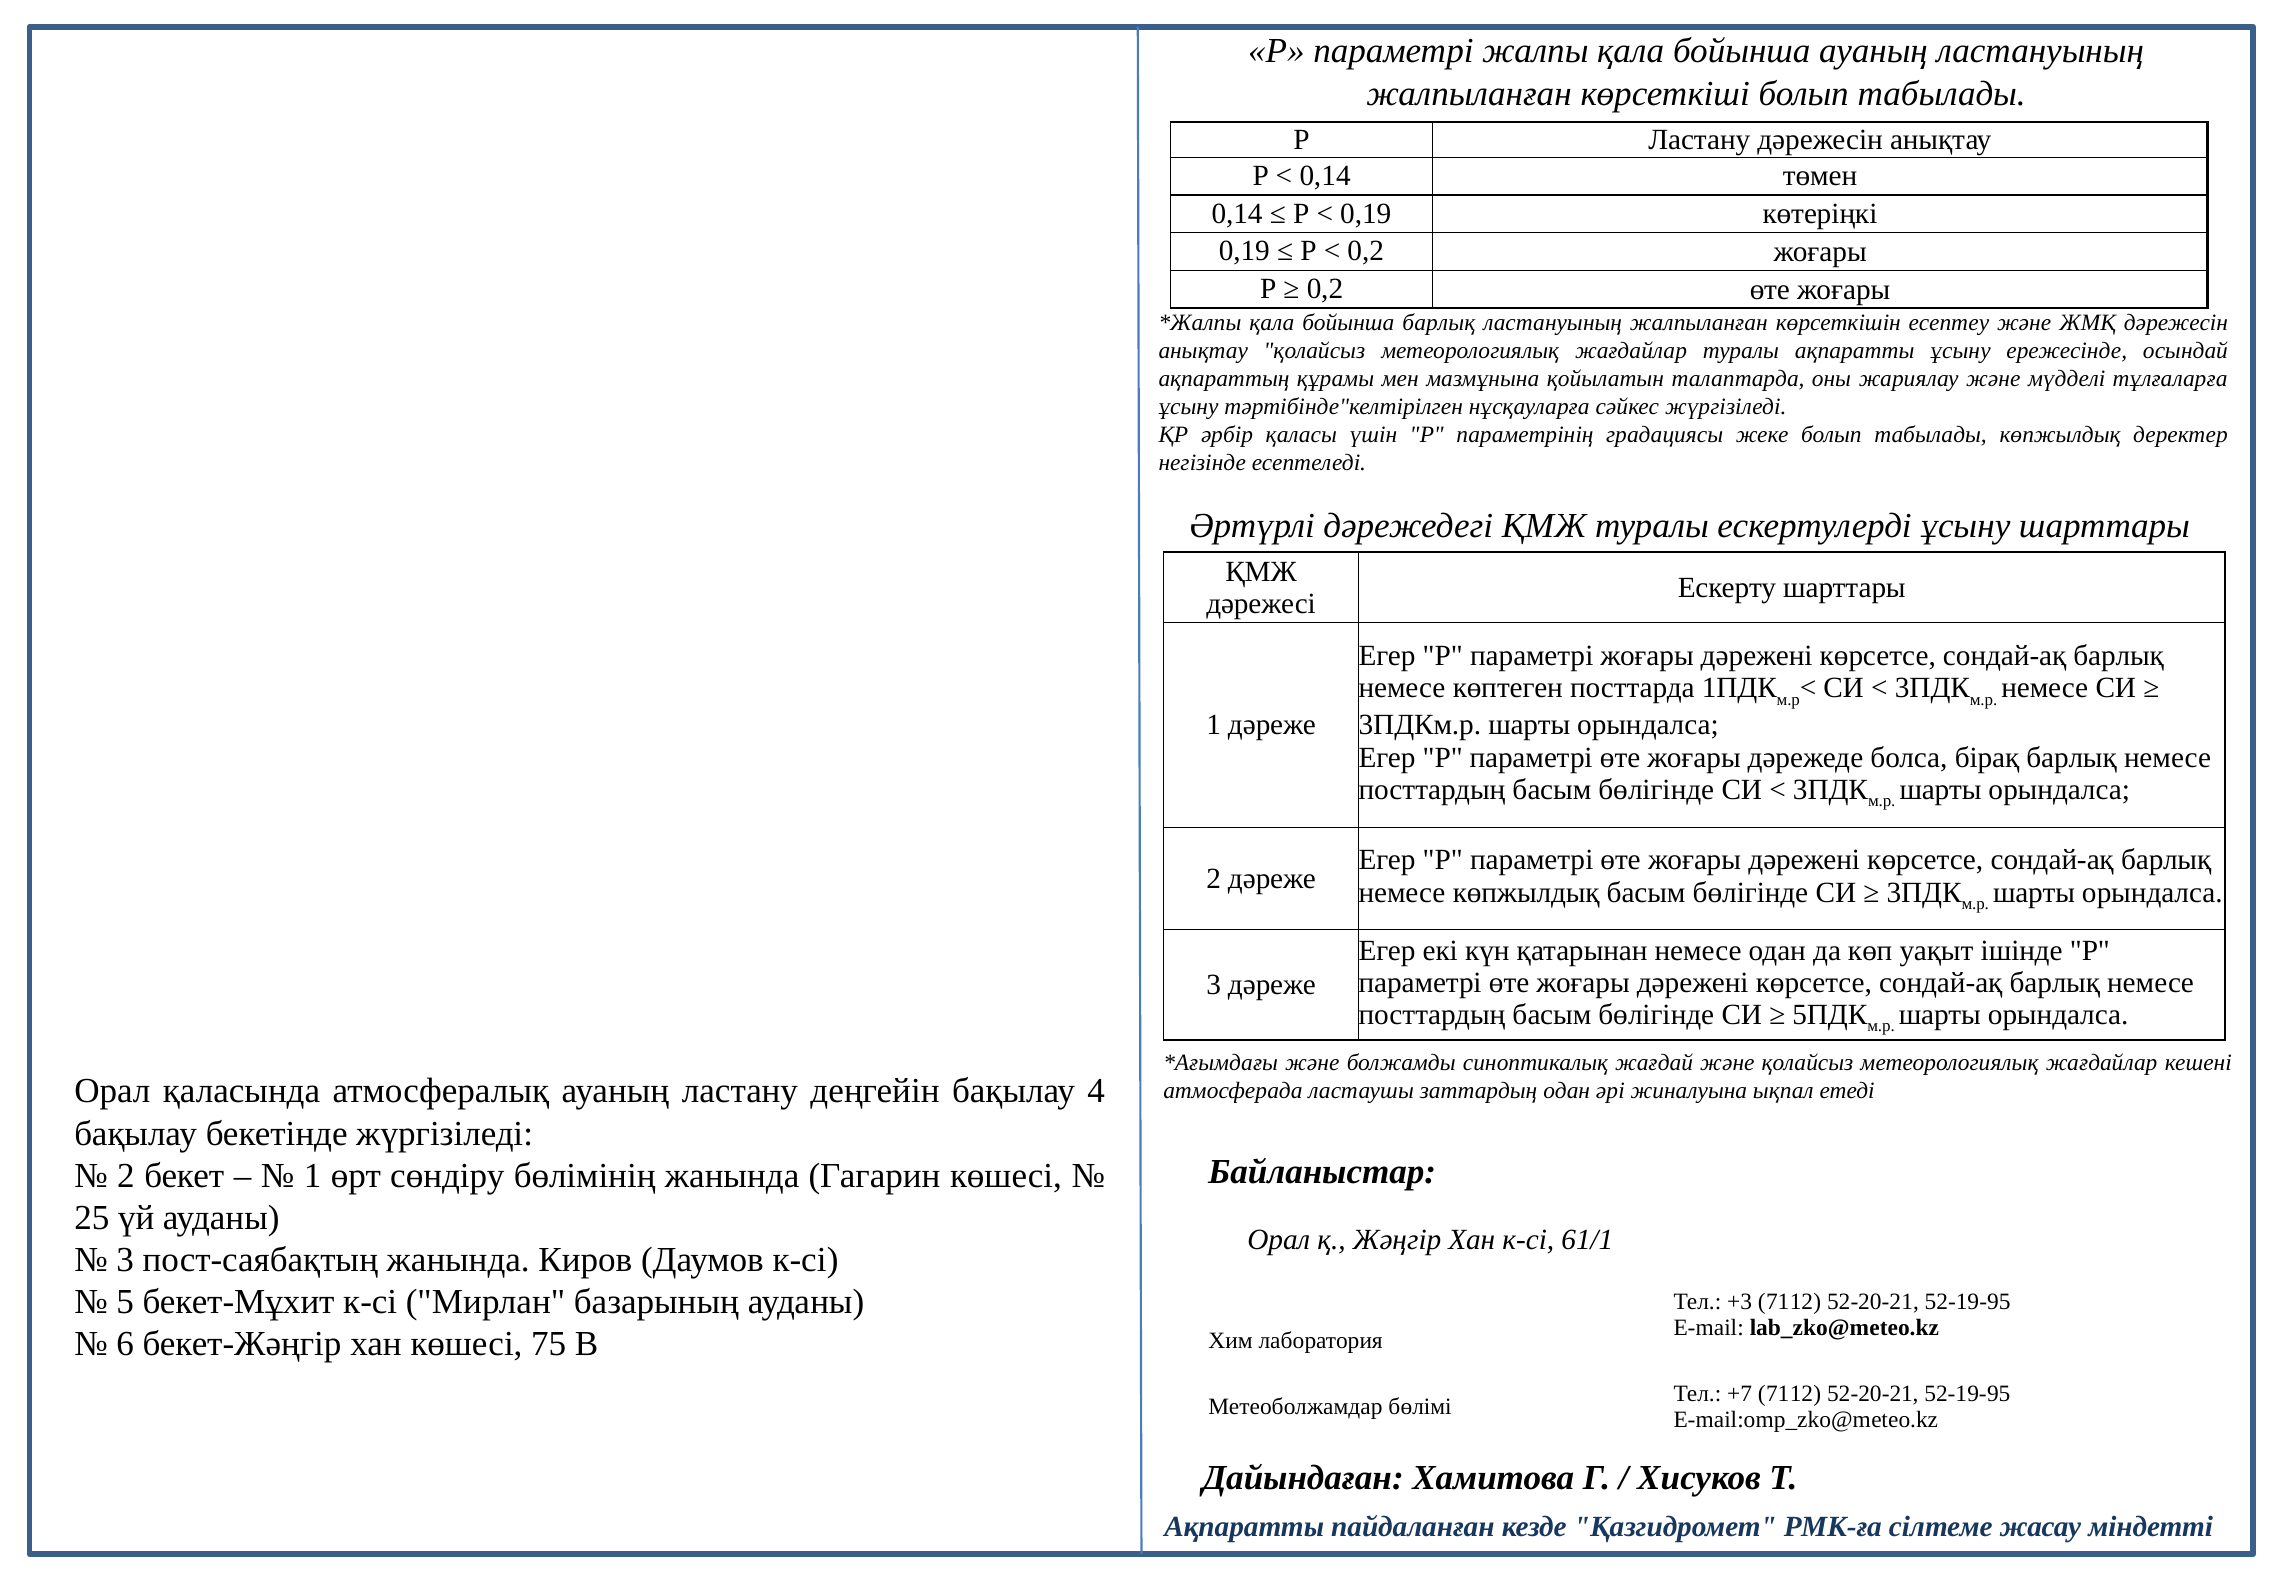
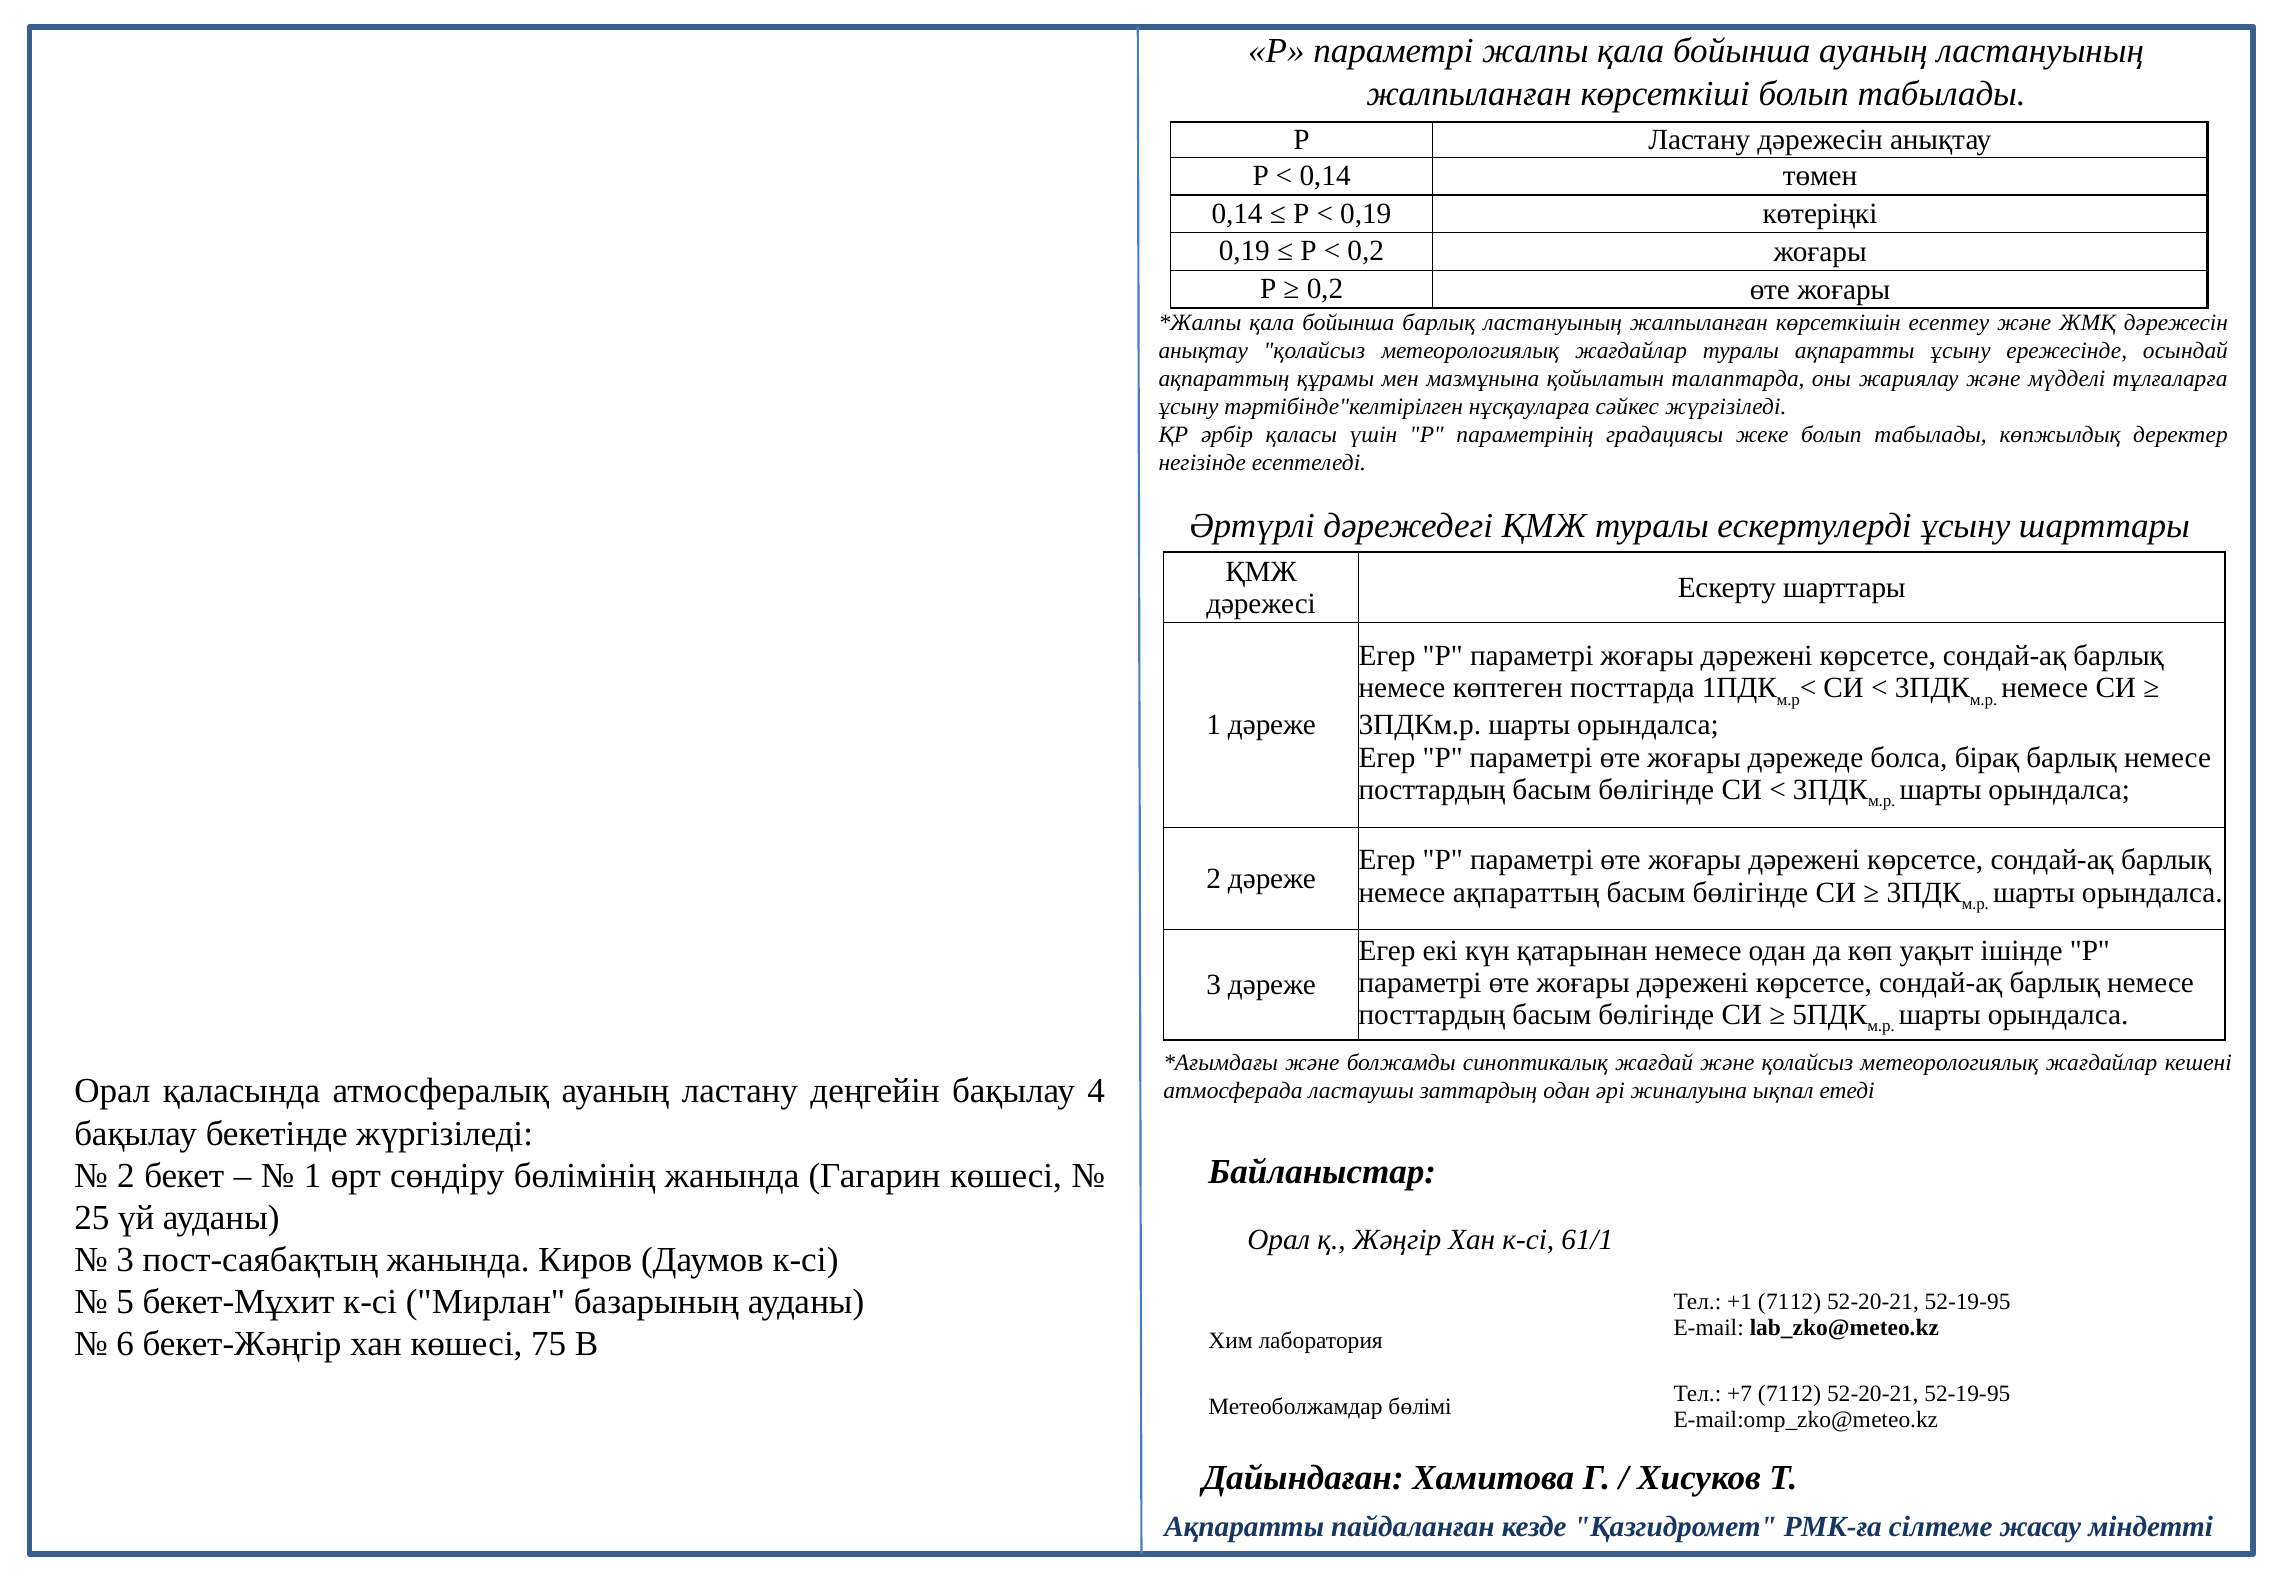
немесе көпжылдық: көпжылдық -> ақпараттың (1526, 892)
+3: +3 -> +1 (1740, 1302)
